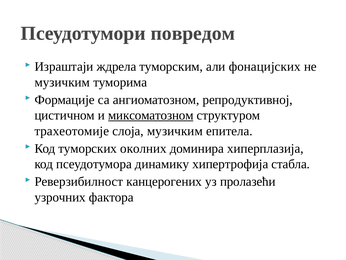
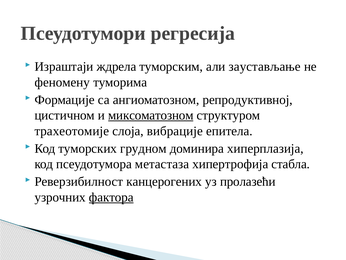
повредом: повредом -> регресија (193, 33)
фонацијских: фонацијских -> заустављањe (265, 66)
музичким: музичким -> феномену (62, 82)
слоја музичким: музичким -> вибрације (175, 131)
околних: околних -> грудном (143, 148)
динамику: динамику -> метастаза (162, 164)
фактора underline: none -> present (111, 197)
